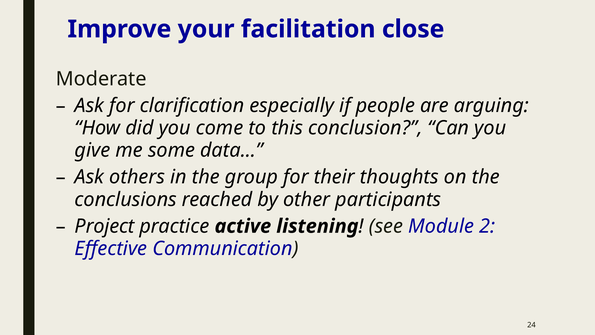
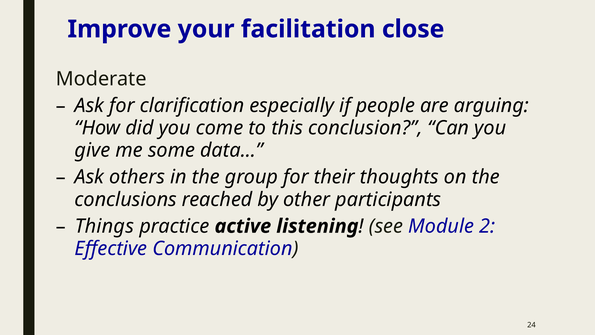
Project: Project -> Things (104, 226)
